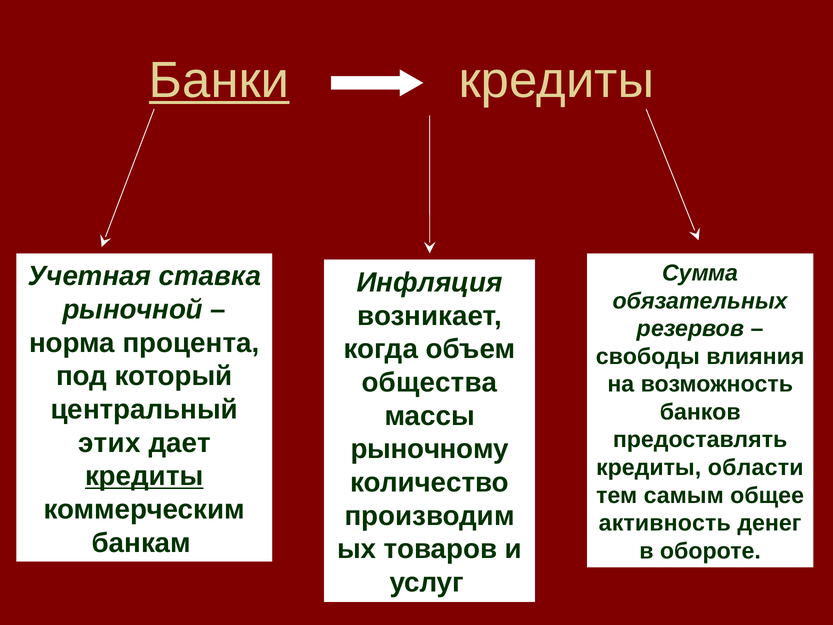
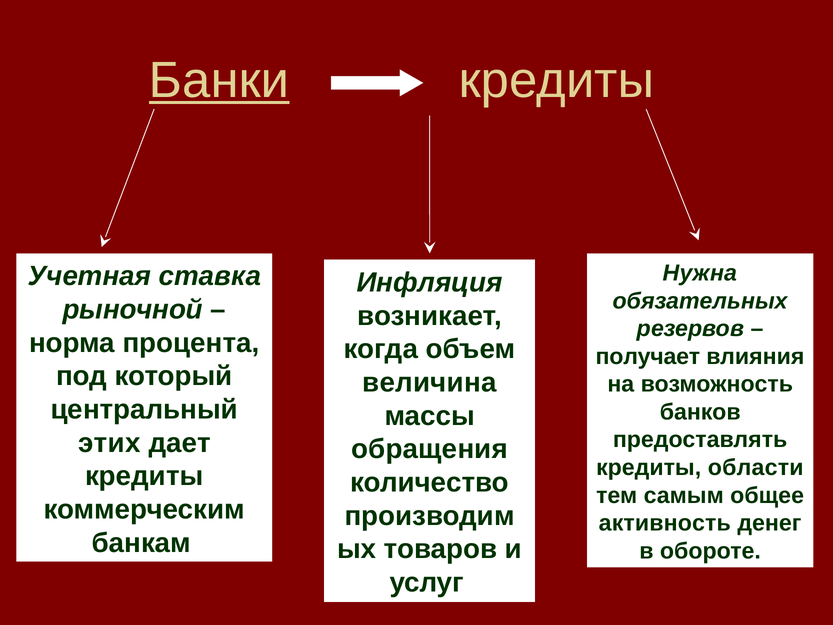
Сумма: Сумма -> Нужна (700, 273)
свободы: свободы -> получает (648, 356)
общества: общества -> величина (429, 383)
рыночному: рыночному -> обращения (429, 449)
кредиты underline: present -> none (144, 476)
